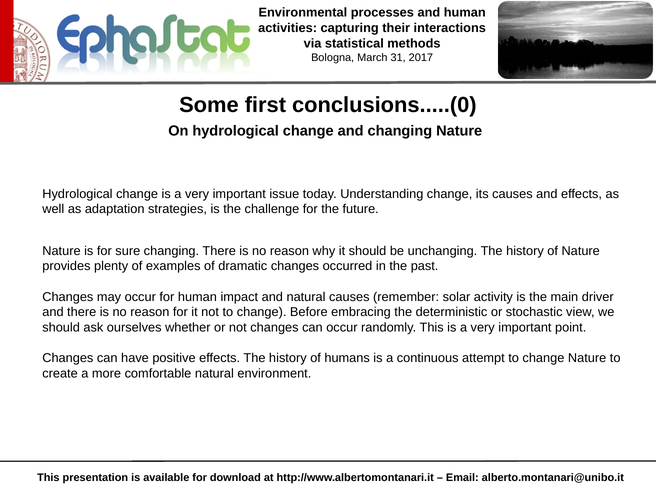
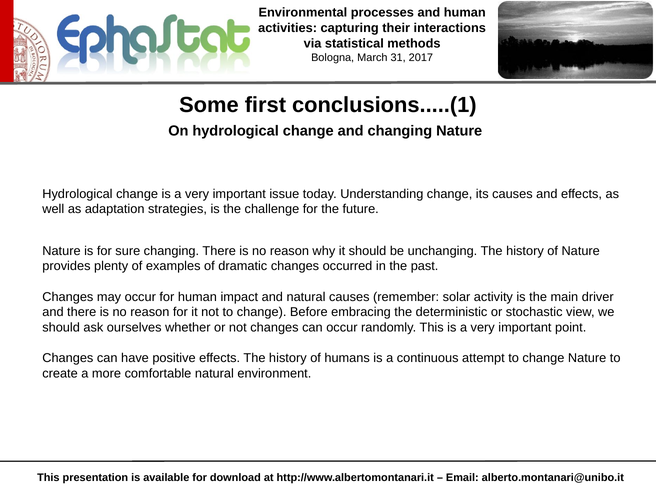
conclusions.....(0: conclusions.....(0 -> conclusions.....(1 (384, 105)
